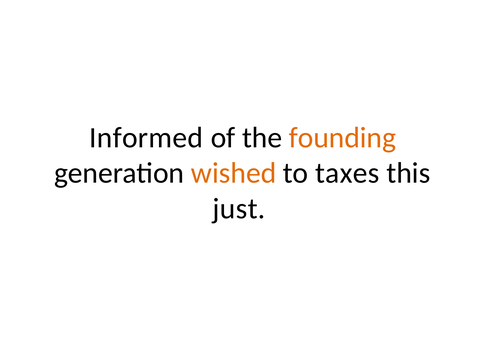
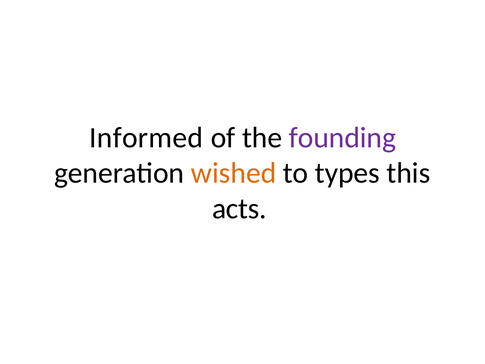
founding colour: orange -> purple (342, 137)
taxes: taxes -> types (347, 173)
just: just -> acts (239, 209)
